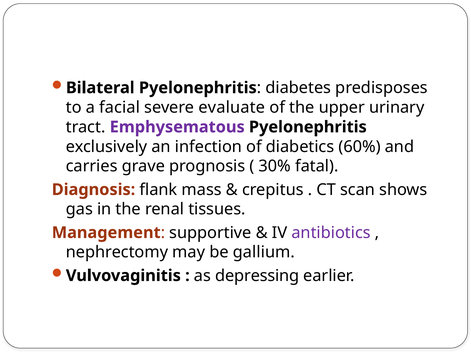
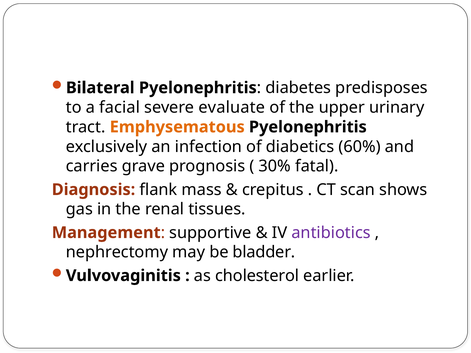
Emphysematous colour: purple -> orange (177, 127)
gallium: gallium -> bladder (264, 252)
depressing: depressing -> cholesterol (257, 276)
